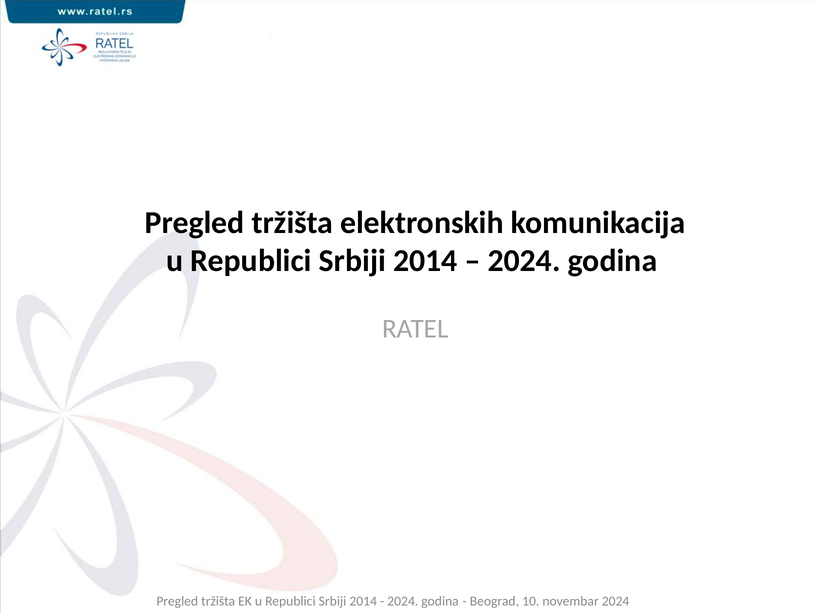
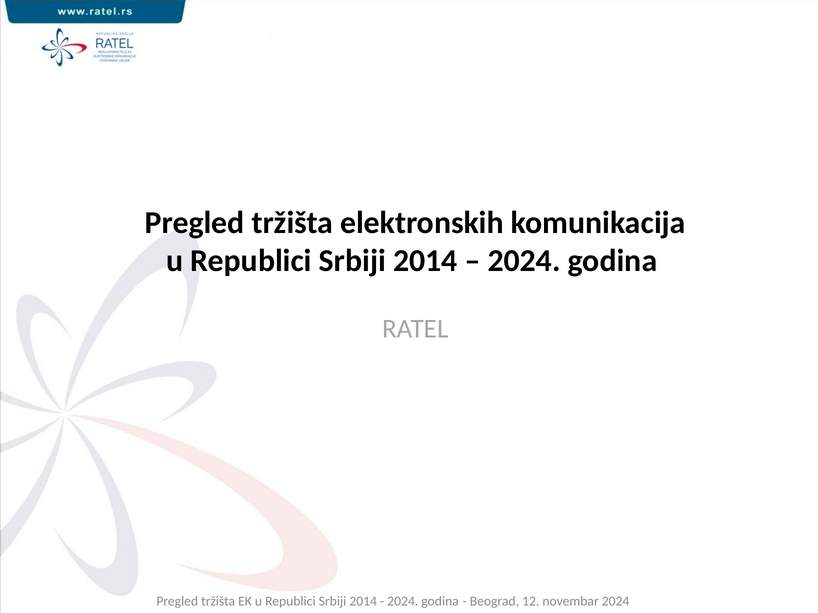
10: 10 -> 12 (531, 602)
